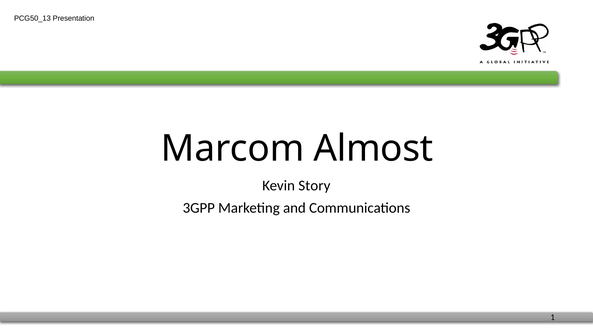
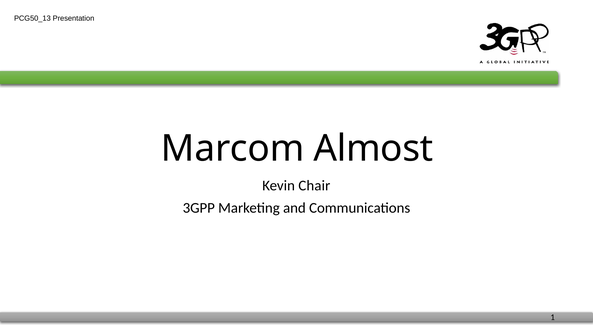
Story: Story -> Chair (314, 185)
